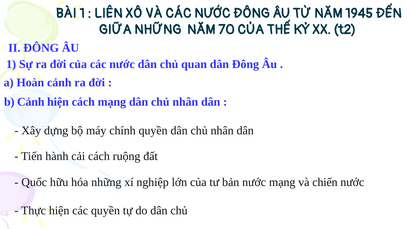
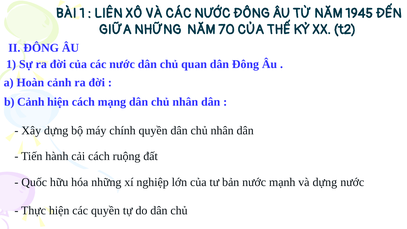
nước mạng: mạng -> mạnh (282, 182)
và chiến: chiến -> dựng (325, 182)
